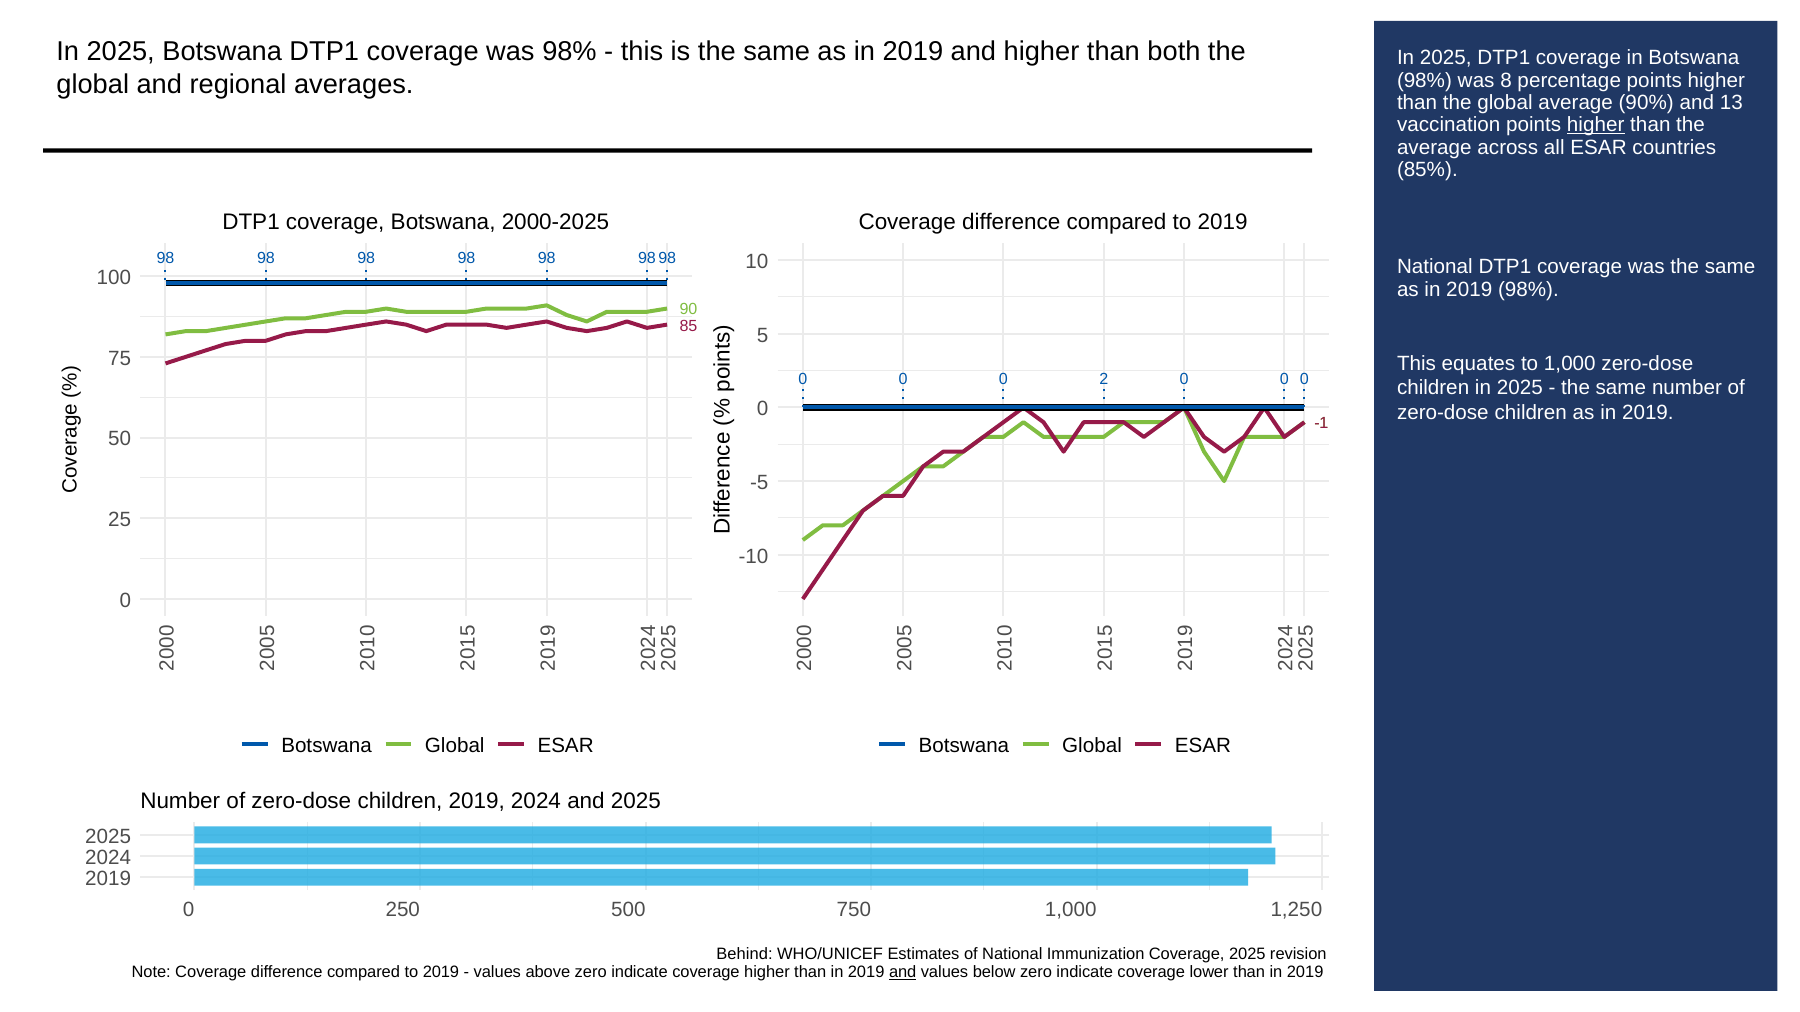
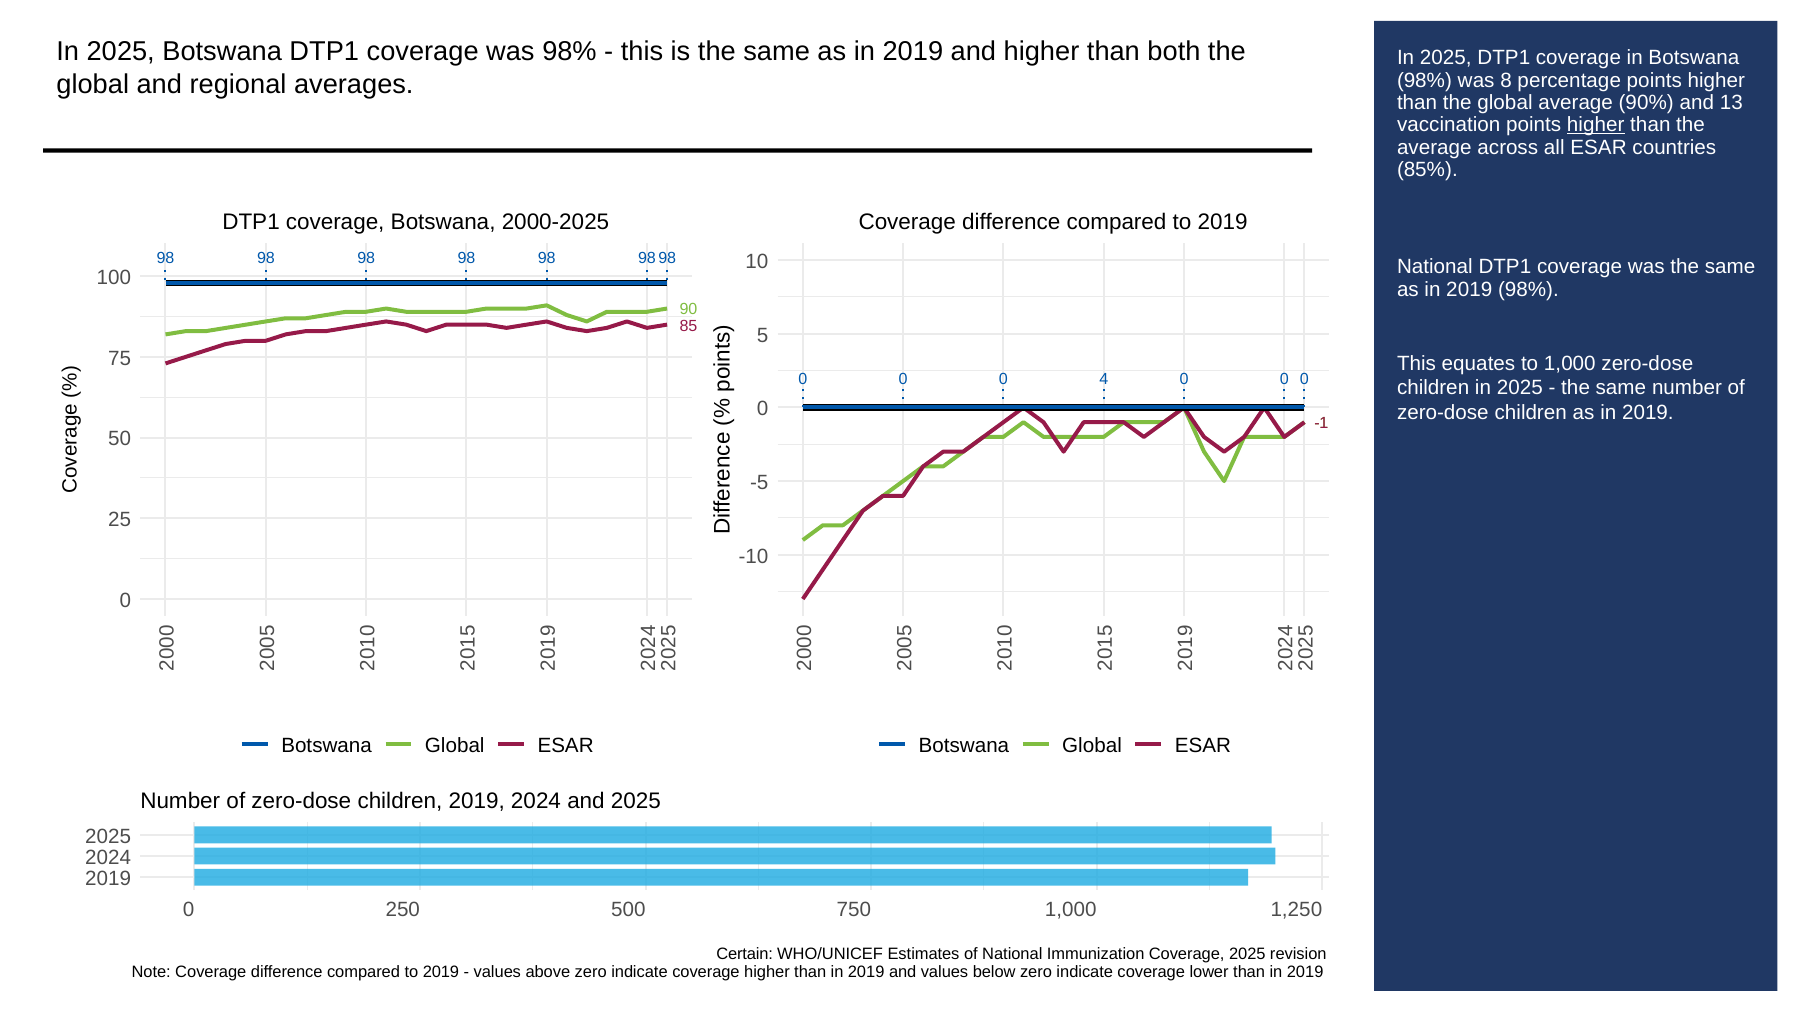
2: 2 -> 4 (1104, 379)
Behind: Behind -> Certain (745, 955)
and underline: present -> none (903, 973)
